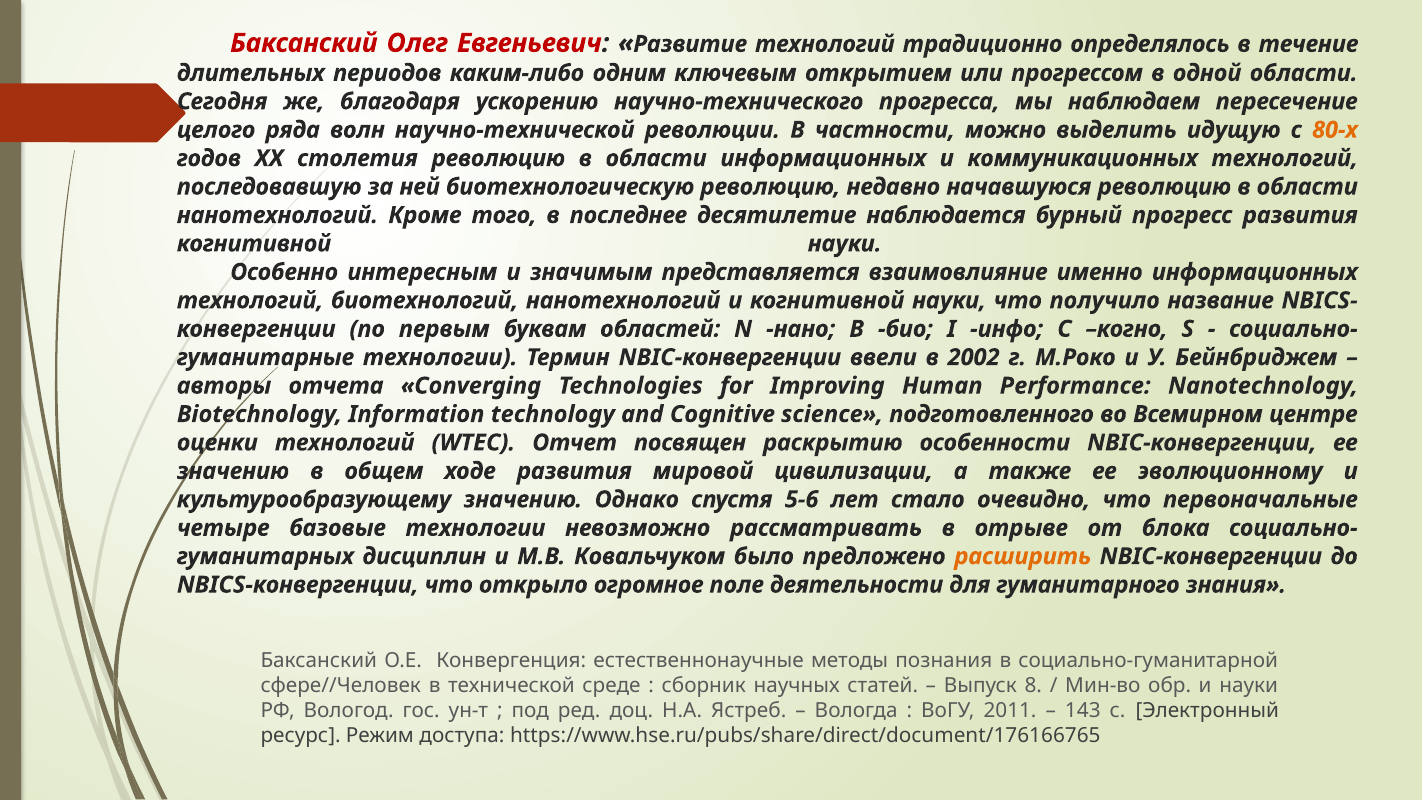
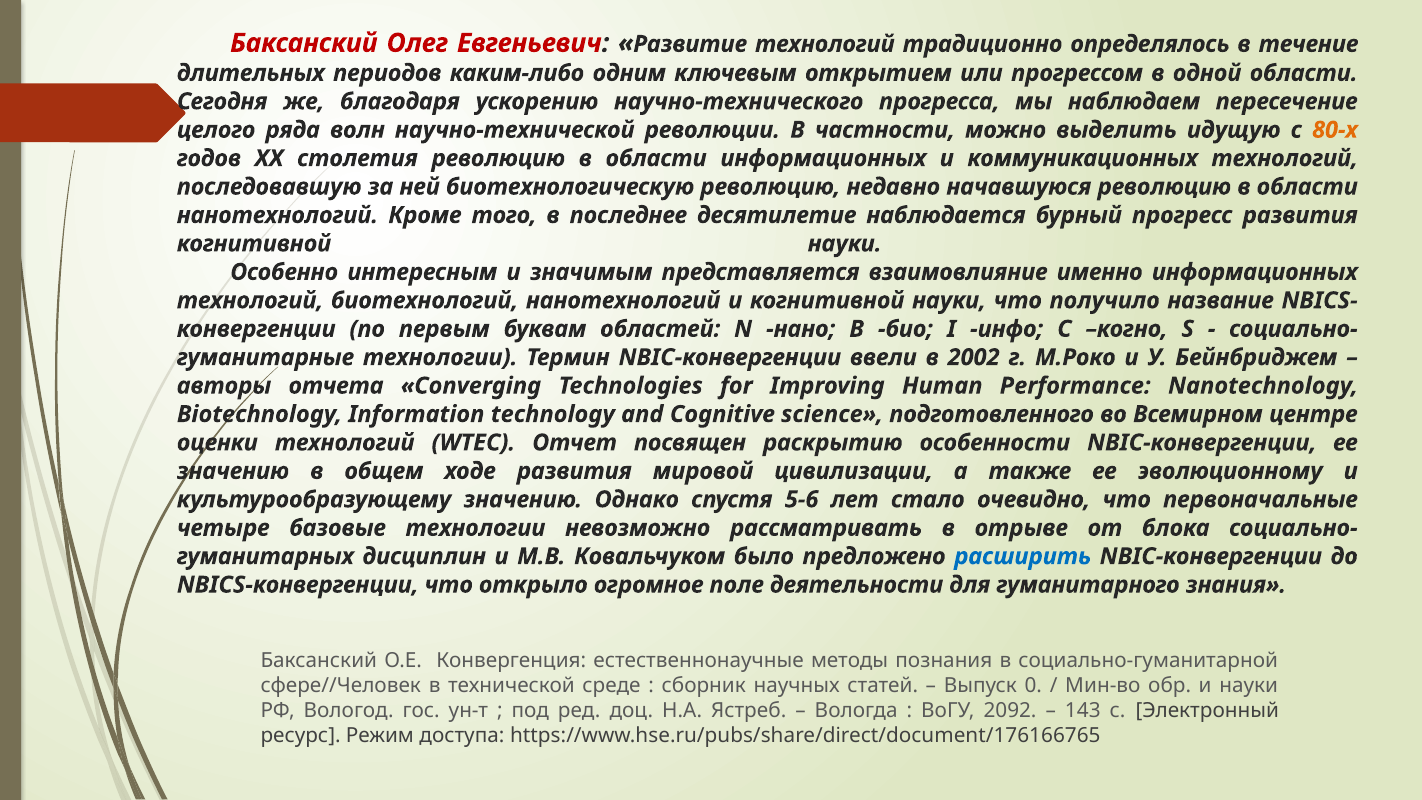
расширить colour: orange -> blue (1023, 556)
8: 8 -> 0 (1033, 685)
2011: 2011 -> 2092 (1010, 710)
